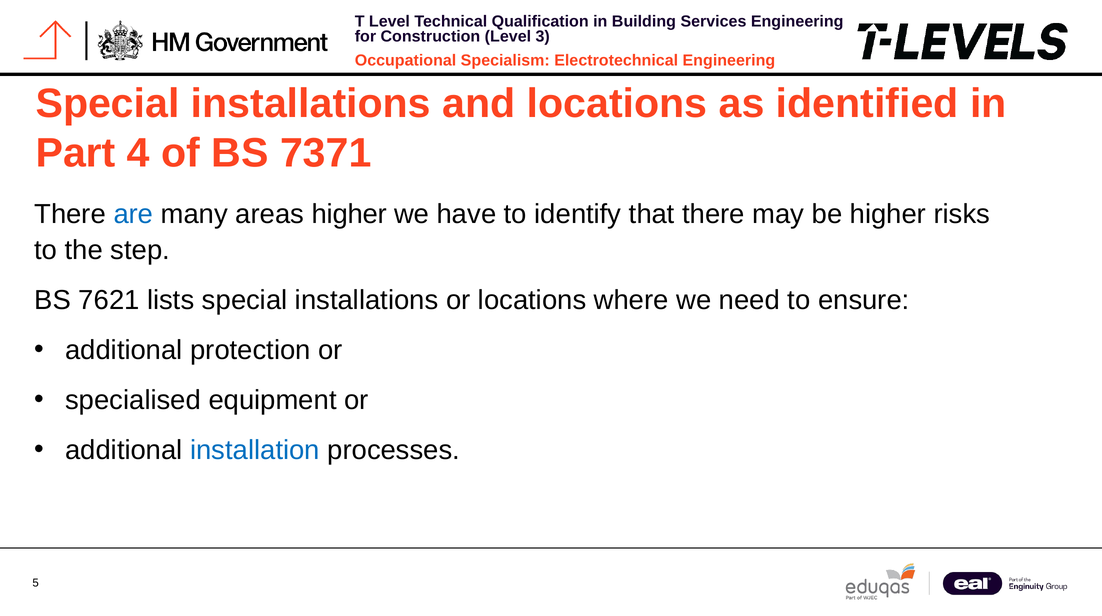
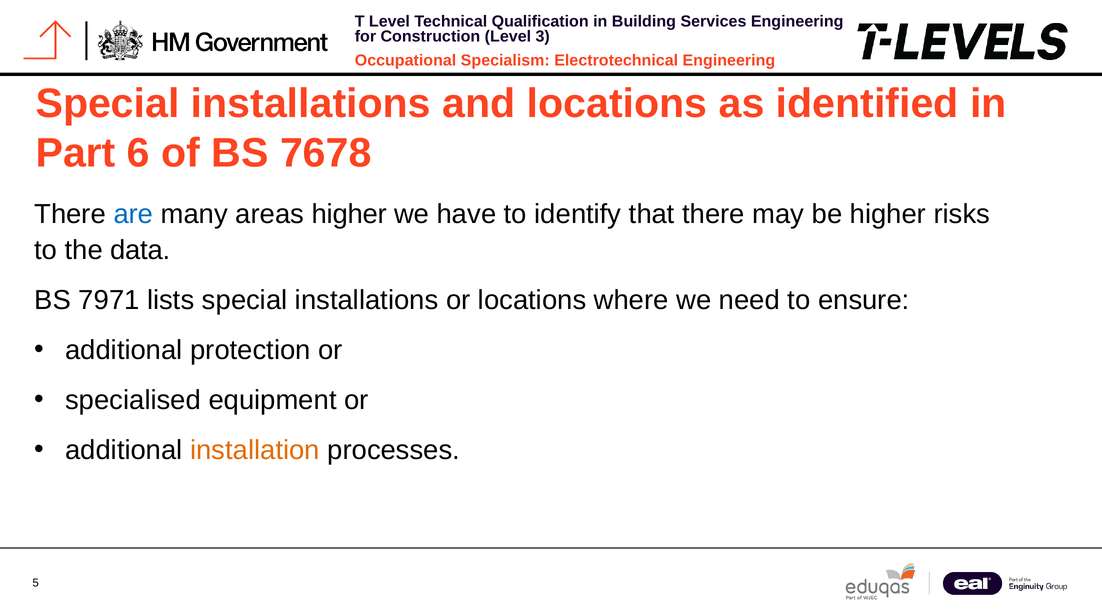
4: 4 -> 6 (138, 153)
7371: 7371 -> 7678 (326, 153)
step: step -> data (140, 250)
7621: 7621 -> 7971 (109, 300)
installation colour: blue -> orange (255, 450)
